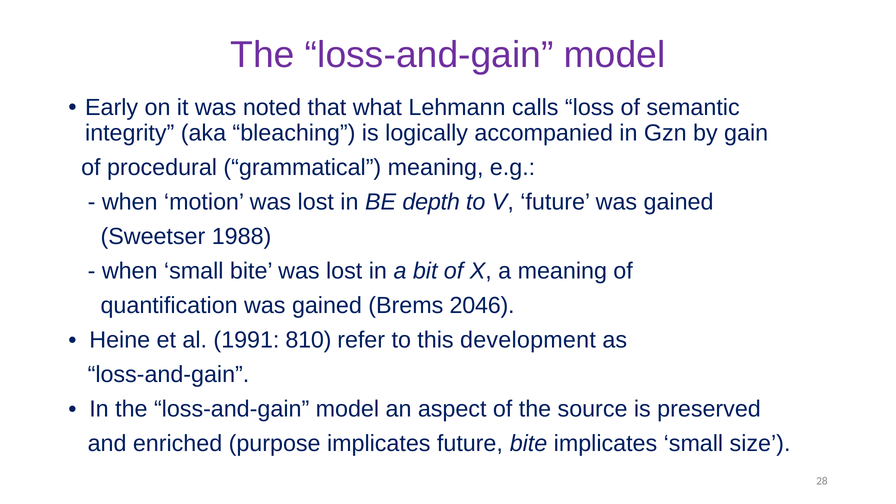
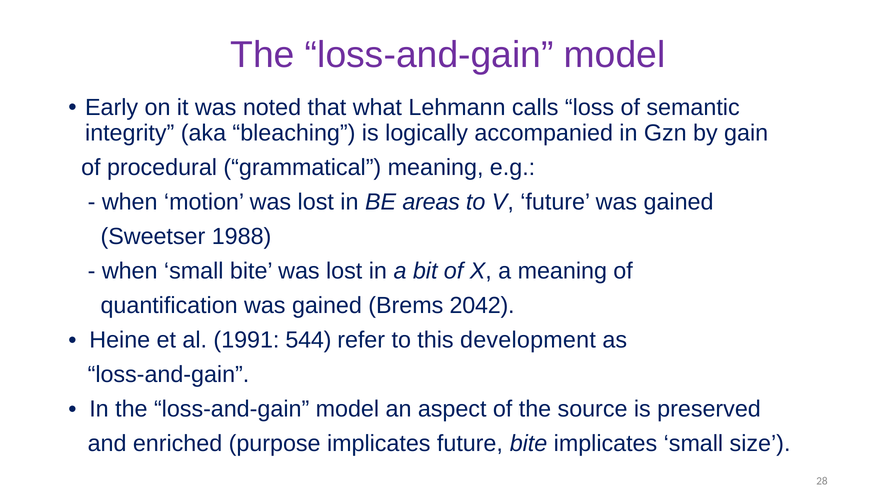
depth: depth -> areas (431, 202)
2046: 2046 -> 2042 (482, 306)
810: 810 -> 544 (308, 340)
